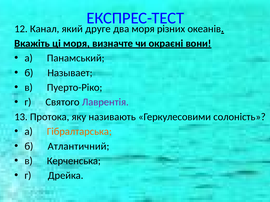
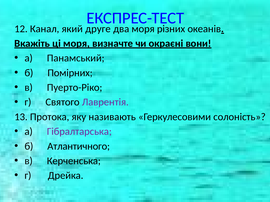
Называет: Называет -> Помірних (70, 73)
Гібралтарська colour: orange -> purple (79, 132)
Атлантичний: Атлантичний -> Атлантичного (79, 147)
